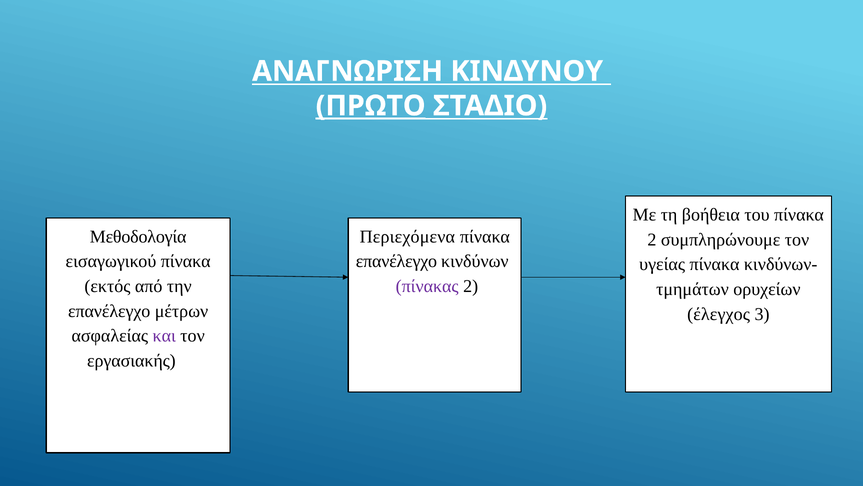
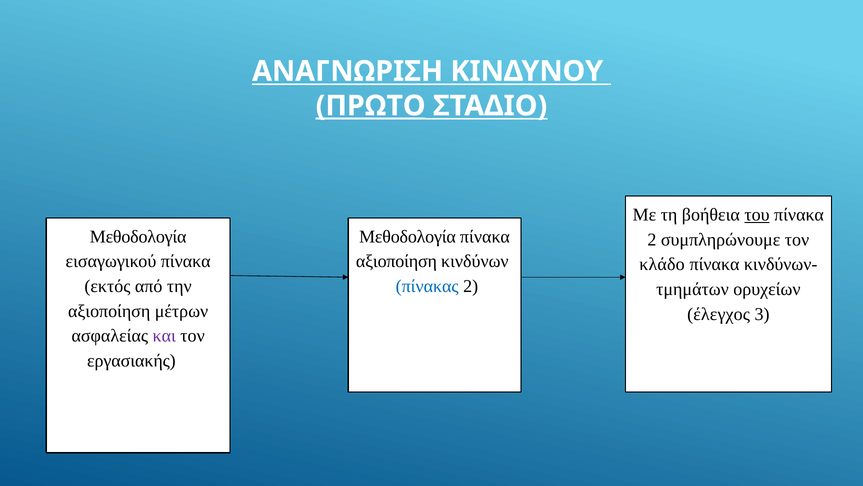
του underline: none -> present (757, 214)
Περιεχόμενα: Περιεχόμενα -> Μεθοδολογία (408, 236)
επανέλεγχο: επανέλεγχο -> αξιοποίηση (396, 261)
υγείας: υγείας -> κλάδο (662, 264)
πίνακας colour: purple -> blue (427, 286)
επανέλεγχο: επανέλεγχο -> αξιοποίηση (109, 311)
